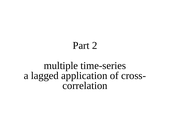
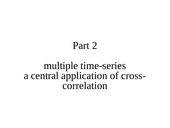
lagged: lagged -> central (45, 75)
